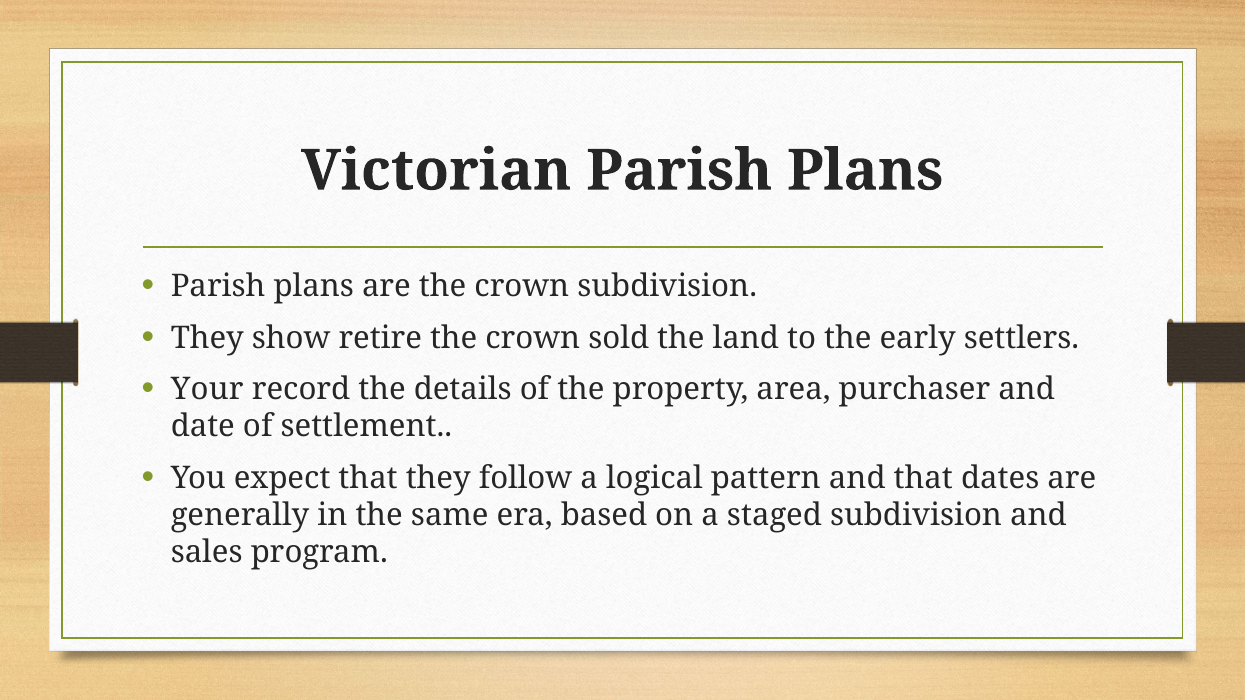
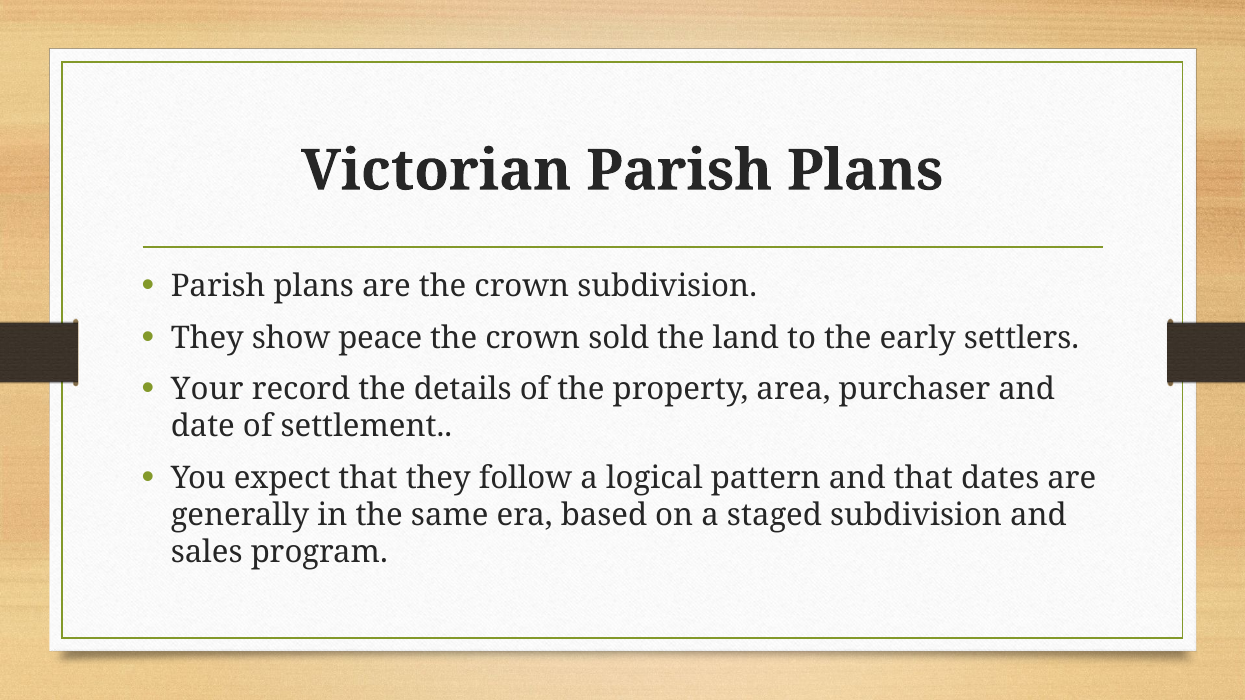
retire: retire -> peace (380, 338)
